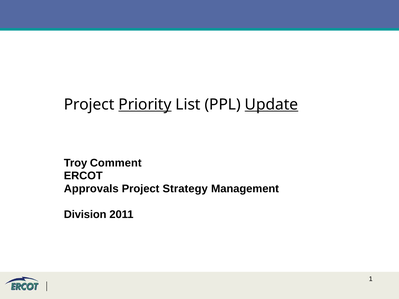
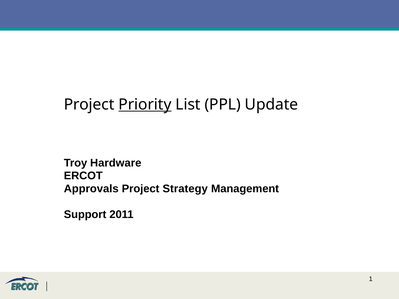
Update underline: present -> none (271, 105)
Comment: Comment -> Hardware (116, 163)
Division: Division -> Support (85, 215)
